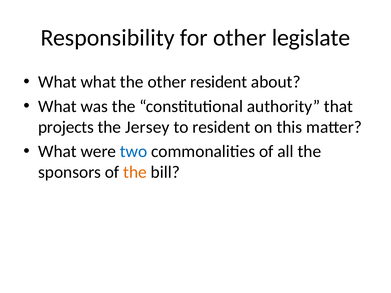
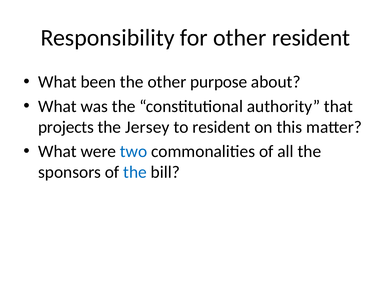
other legislate: legislate -> resident (311, 38)
What what: what -> been (98, 82)
other resident: resident -> purpose (219, 82)
the colour: orange -> blue (135, 172)
